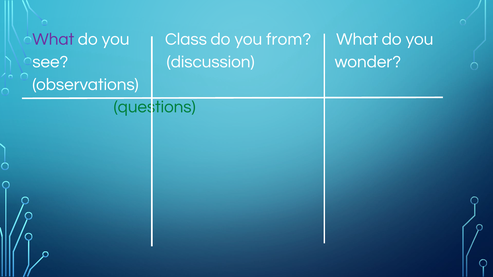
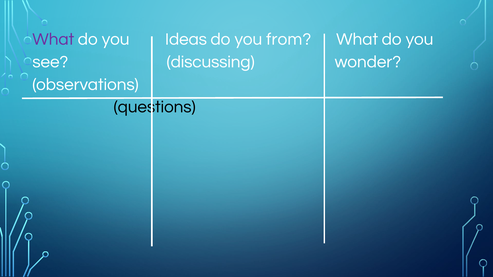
Class: Class -> Ideas (186, 39)
discussion: discussion -> discussing (211, 62)
questions colour: green -> black (155, 107)
